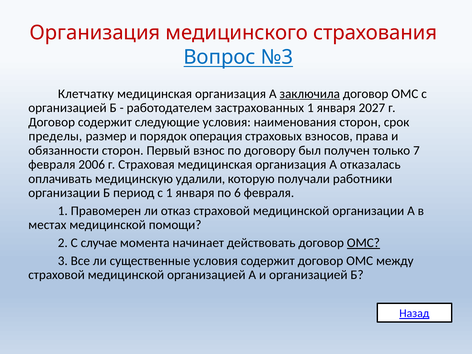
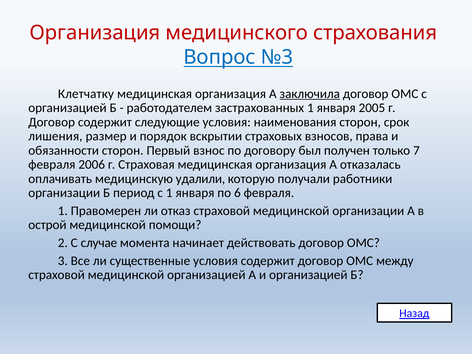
2027: 2027 -> 2005 (372, 108)
пределы: пределы -> лишения (55, 136)
операция: операция -> вскрытии (216, 136)
местах: местах -> острой (47, 225)
ОМС underline: present -> none (363, 243)
